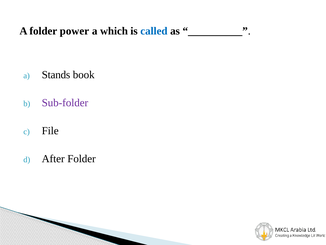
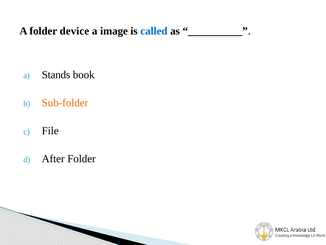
power: power -> device (74, 31)
which: which -> image (114, 31)
Sub-folder colour: purple -> orange (65, 103)
